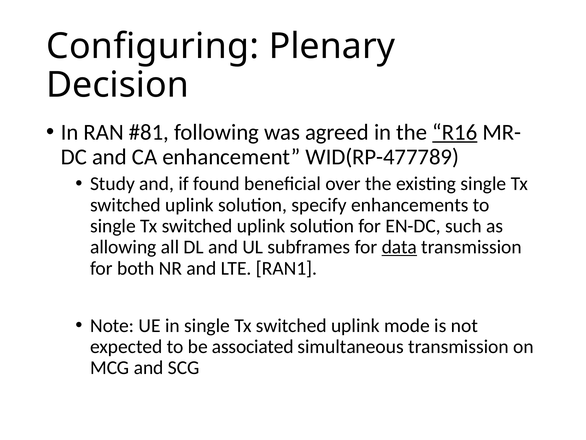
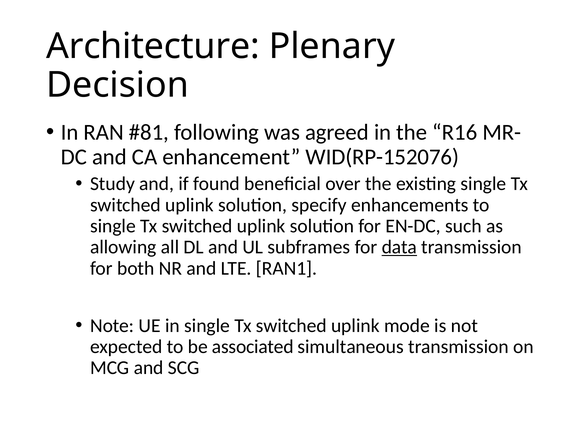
Configuring: Configuring -> Architecture (153, 46)
R16 underline: present -> none (455, 132)
WID(RP-477789: WID(RP-477789 -> WID(RP-152076 (382, 157)
